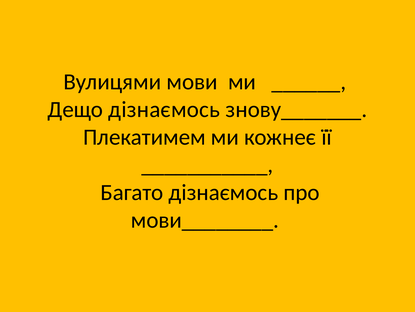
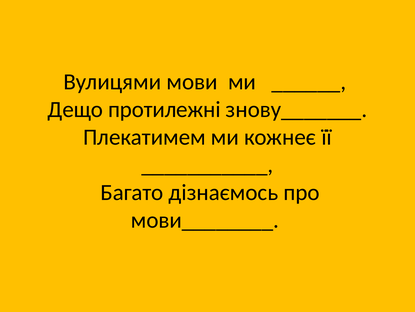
Дещо дізнаємось: дізнаємось -> протилежні (164, 109)
